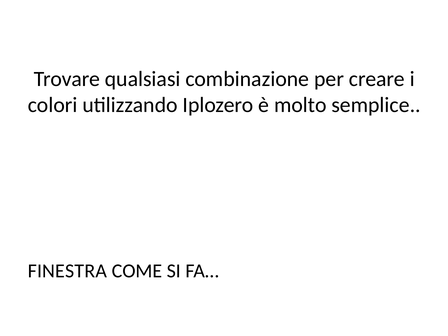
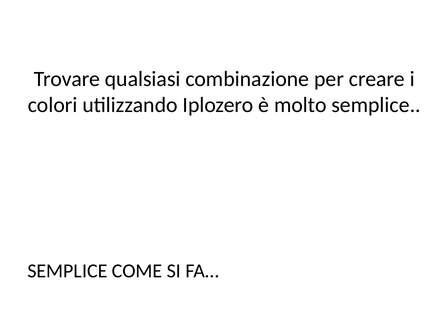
FINESTRA: FINESTRA -> SEMPLICE (67, 271)
